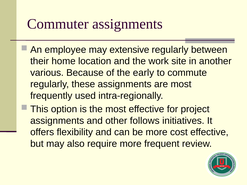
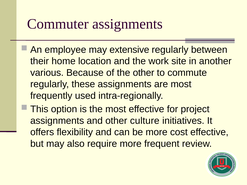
the early: early -> other (144, 73)
follows: follows -> culture (145, 121)
